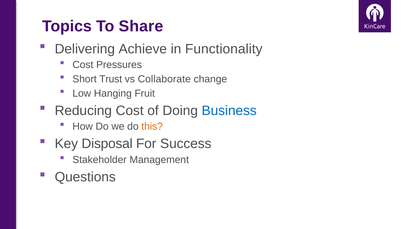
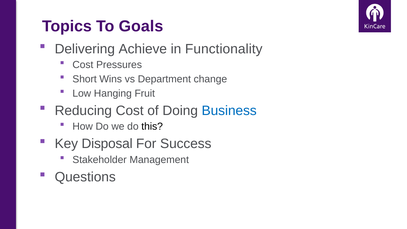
Share: Share -> Goals (141, 26)
Trust: Trust -> Wins (111, 79)
Collaborate: Collaborate -> Department (164, 79)
this colour: orange -> black (152, 127)
